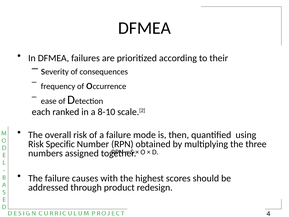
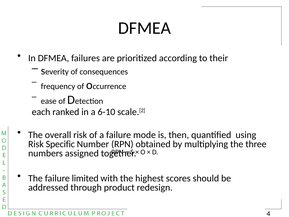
8-10: 8-10 -> 6-10 (106, 112)
causes: causes -> limited (85, 178)
